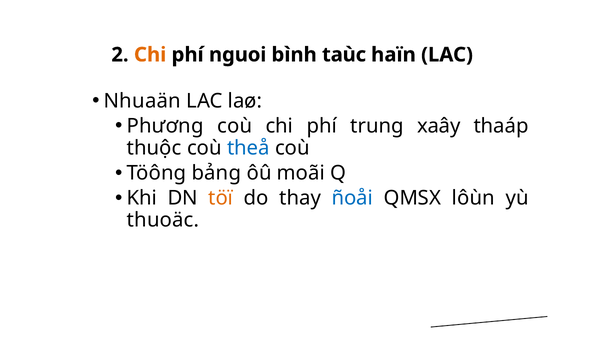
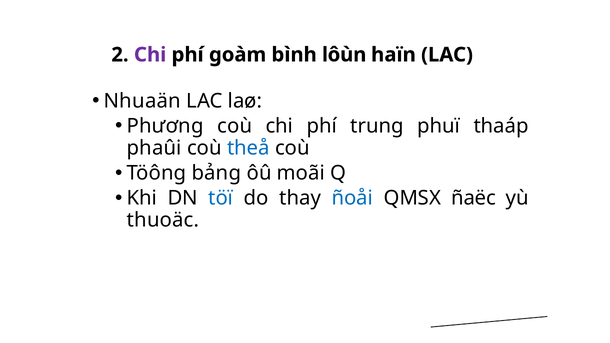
Chi colour: orange -> purple (150, 55)
nguoi: nguoi -> goàm (238, 55)
taùc: taùc -> lôùn (344, 55)
xaây: xaây -> phuï (439, 126)
thuộc: thuộc -> phaûi (154, 148)
töï colour: orange -> blue (221, 198)
lôùn: lôùn -> ñaëc (474, 198)
